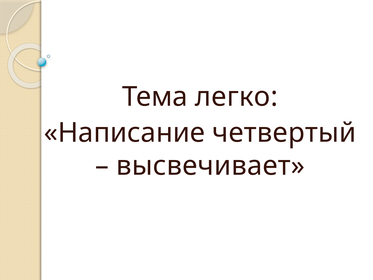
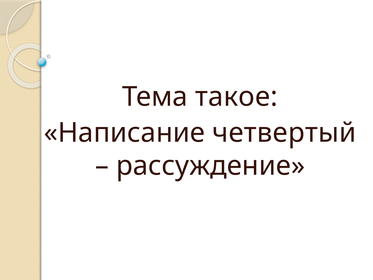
легко: легко -> такое (236, 97)
высвечивает: высвечивает -> рассуждение (211, 166)
